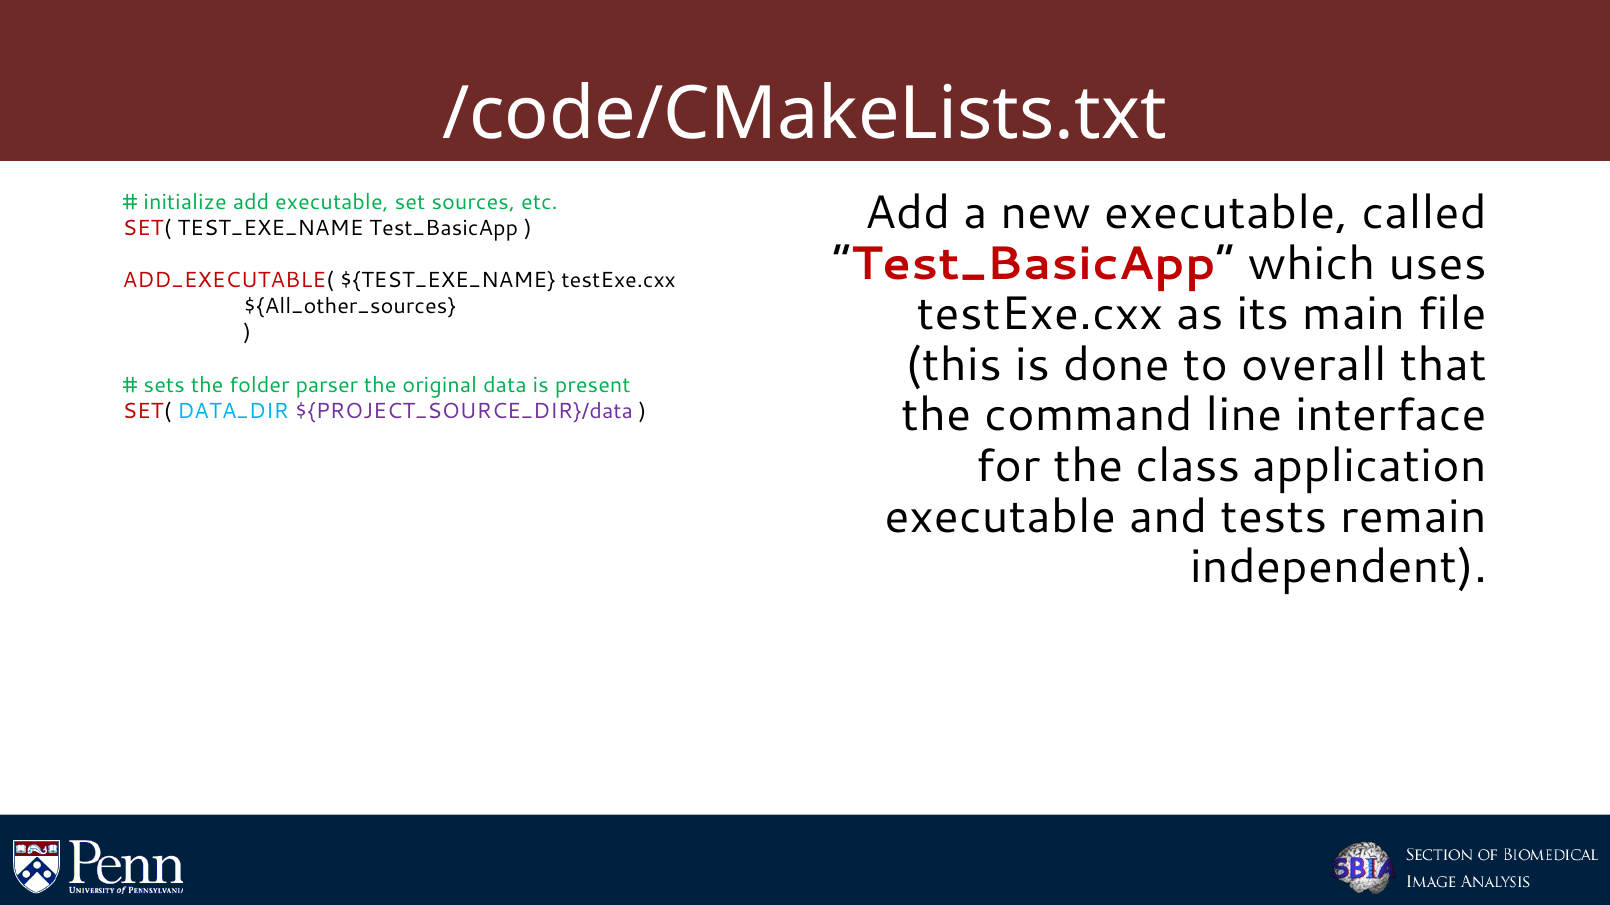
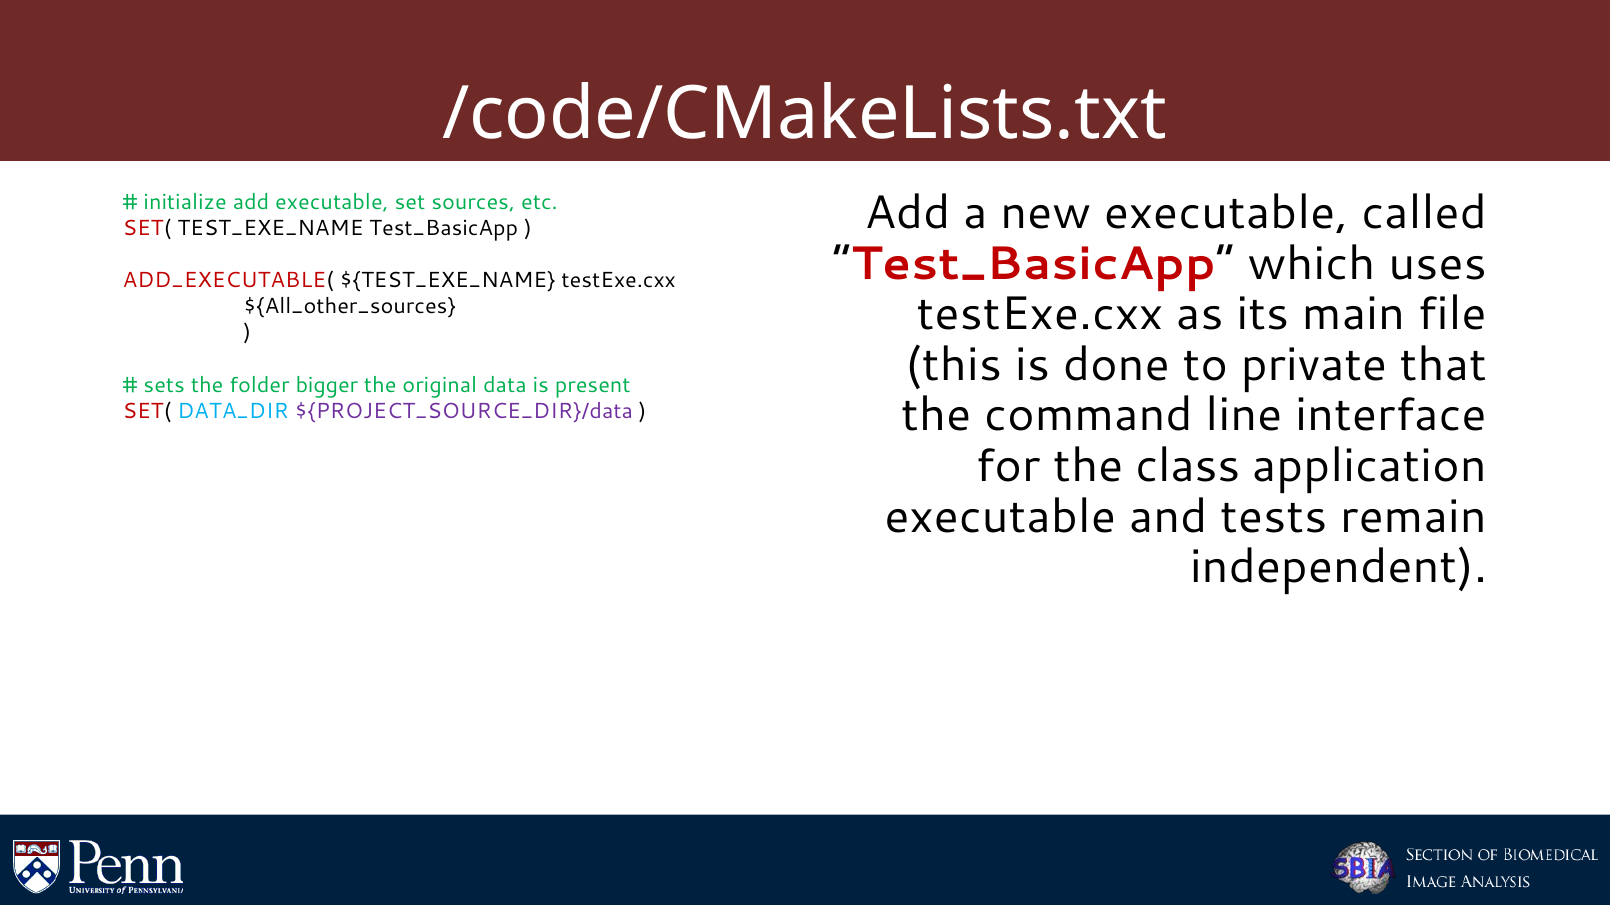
overall: overall -> private (1314, 365)
parser: parser -> bigger (327, 385)
